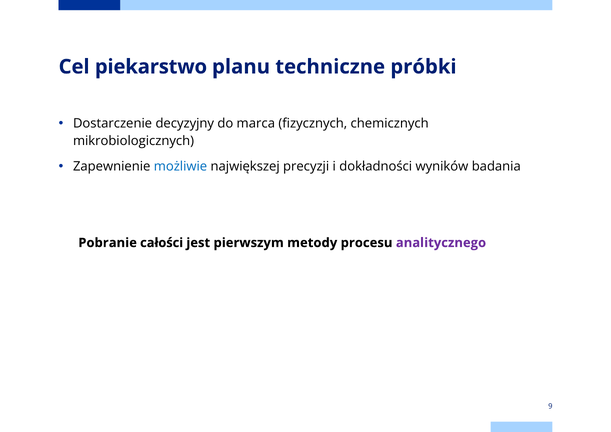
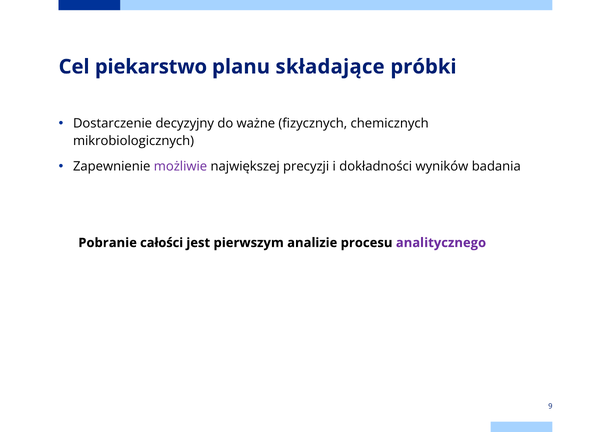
techniczne: techniczne -> składające (330, 67)
marca: marca -> ważne (256, 124)
możliwie colour: blue -> purple (180, 167)
metody: metody -> analizie (312, 243)
